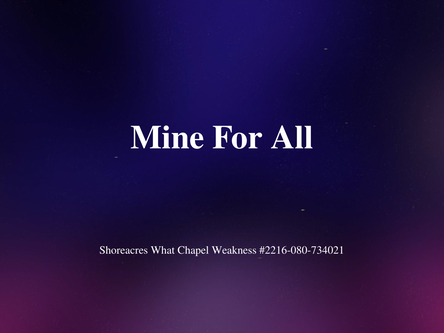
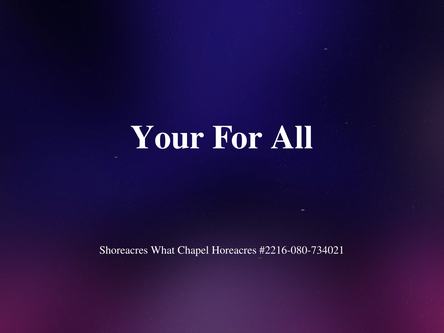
Mine: Mine -> Your (167, 137)
Weakness: Weakness -> Horeacres (234, 250)
